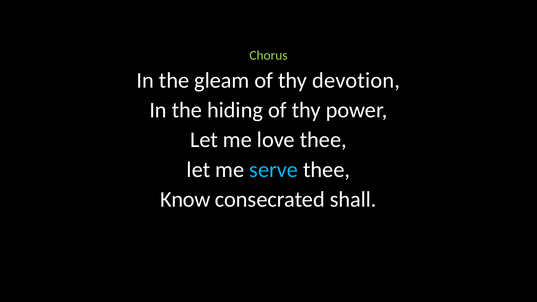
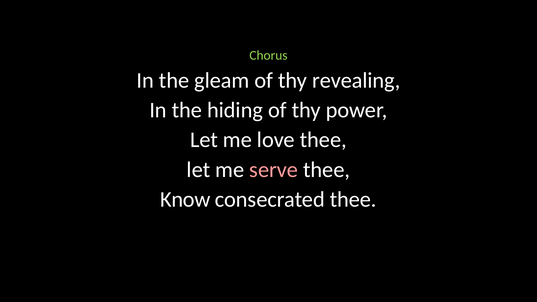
devotion: devotion -> revealing (356, 80)
serve colour: light blue -> pink (274, 170)
consecrated shall: shall -> thee (353, 199)
